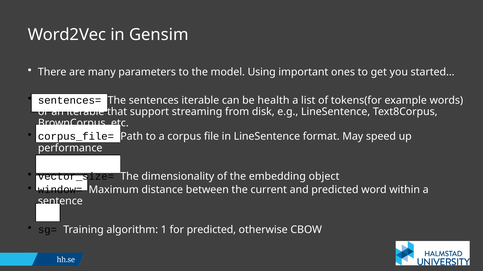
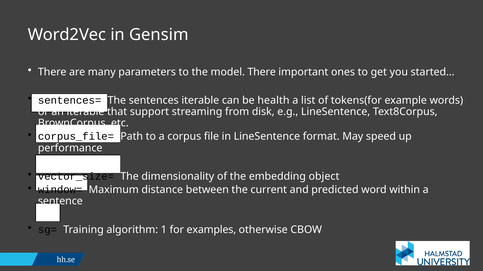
model Using: Using -> There (262, 72)
for predicted: predicted -> examples (211, 230)
